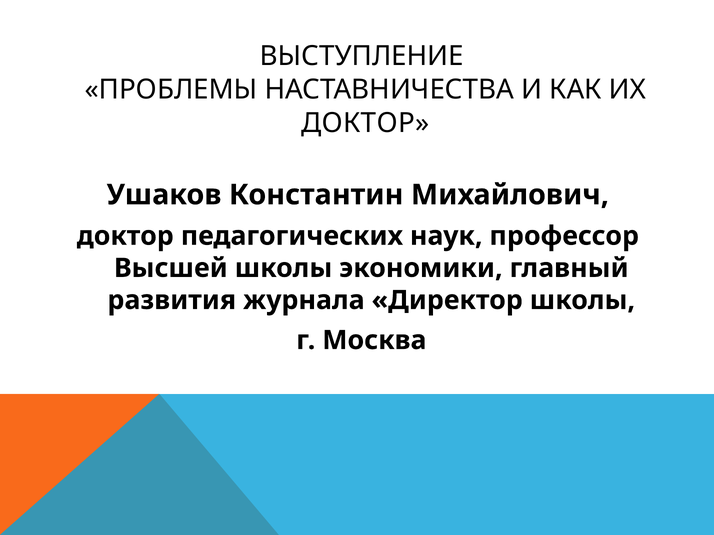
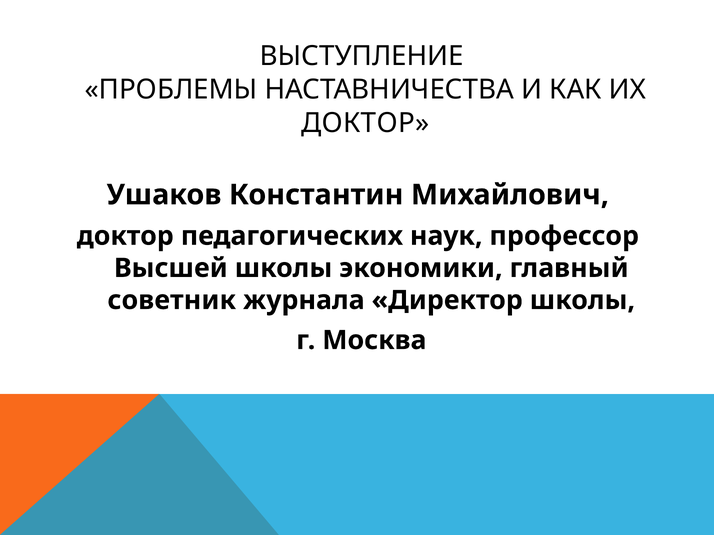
развития: развития -> советник (172, 300)
